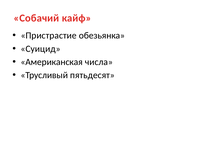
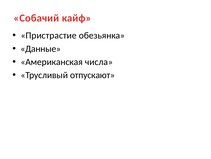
Суицид: Суицид -> Данные (41, 49)
пятьдесят: пятьдесят -> отпускают (93, 75)
